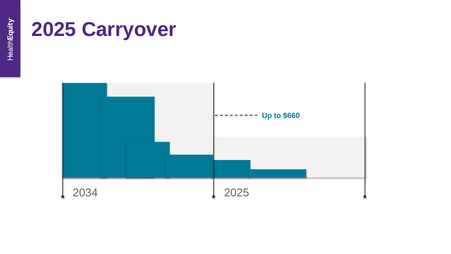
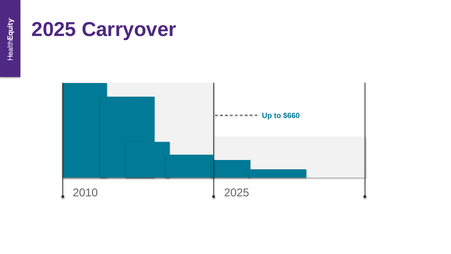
2034: 2034 -> 2010 (85, 192)
